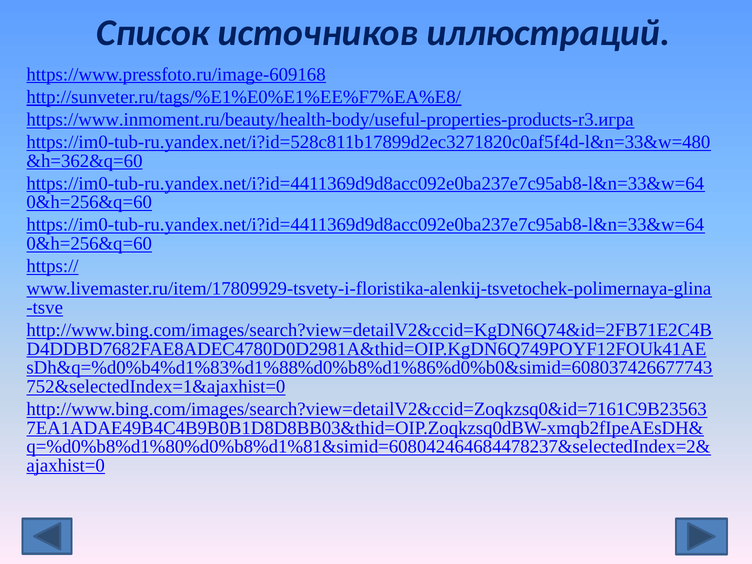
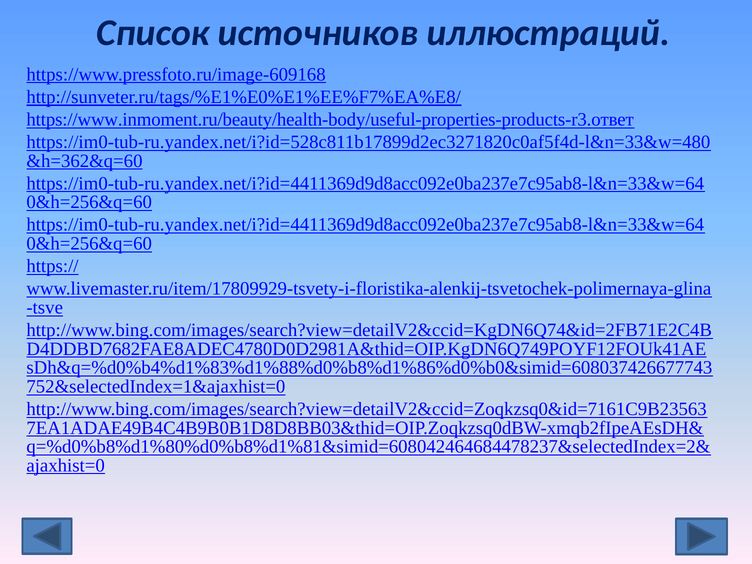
https://www.inmoment.ru/beauty/health-body/useful-properties-products-r3.игра: https://www.inmoment.ru/beauty/health-body/useful-properties-products-r3.игра -> https://www.inmoment.ru/beauty/health-body/useful-properties-products-r3.ответ (330, 120)
